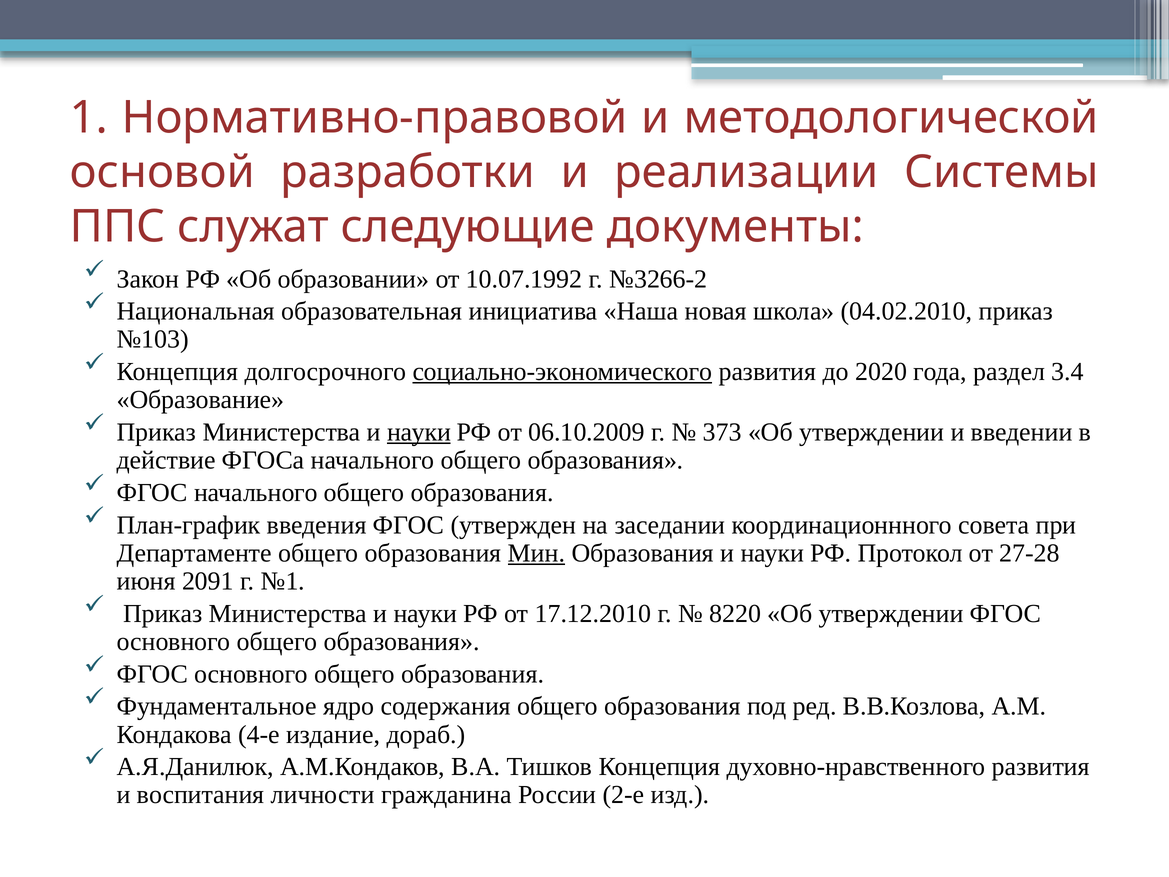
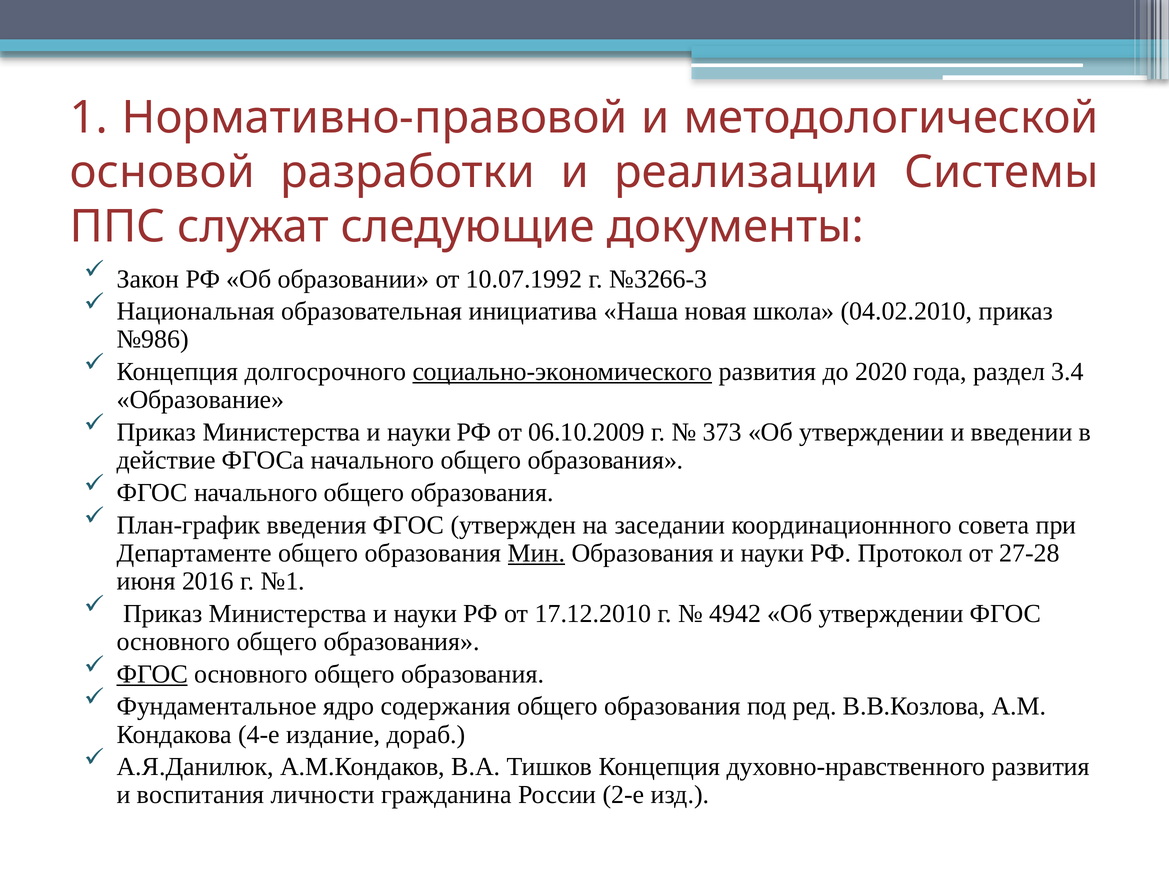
№3266-2: №3266-2 -> №3266-3 (658, 279)
№103: №103 -> №986 (153, 339)
науки underline: present -> none (419, 432)
2091: 2091 -> 2016 (208, 581)
8220: 8220 -> 4942 (735, 613)
ФГОС underline: none -> present (152, 674)
